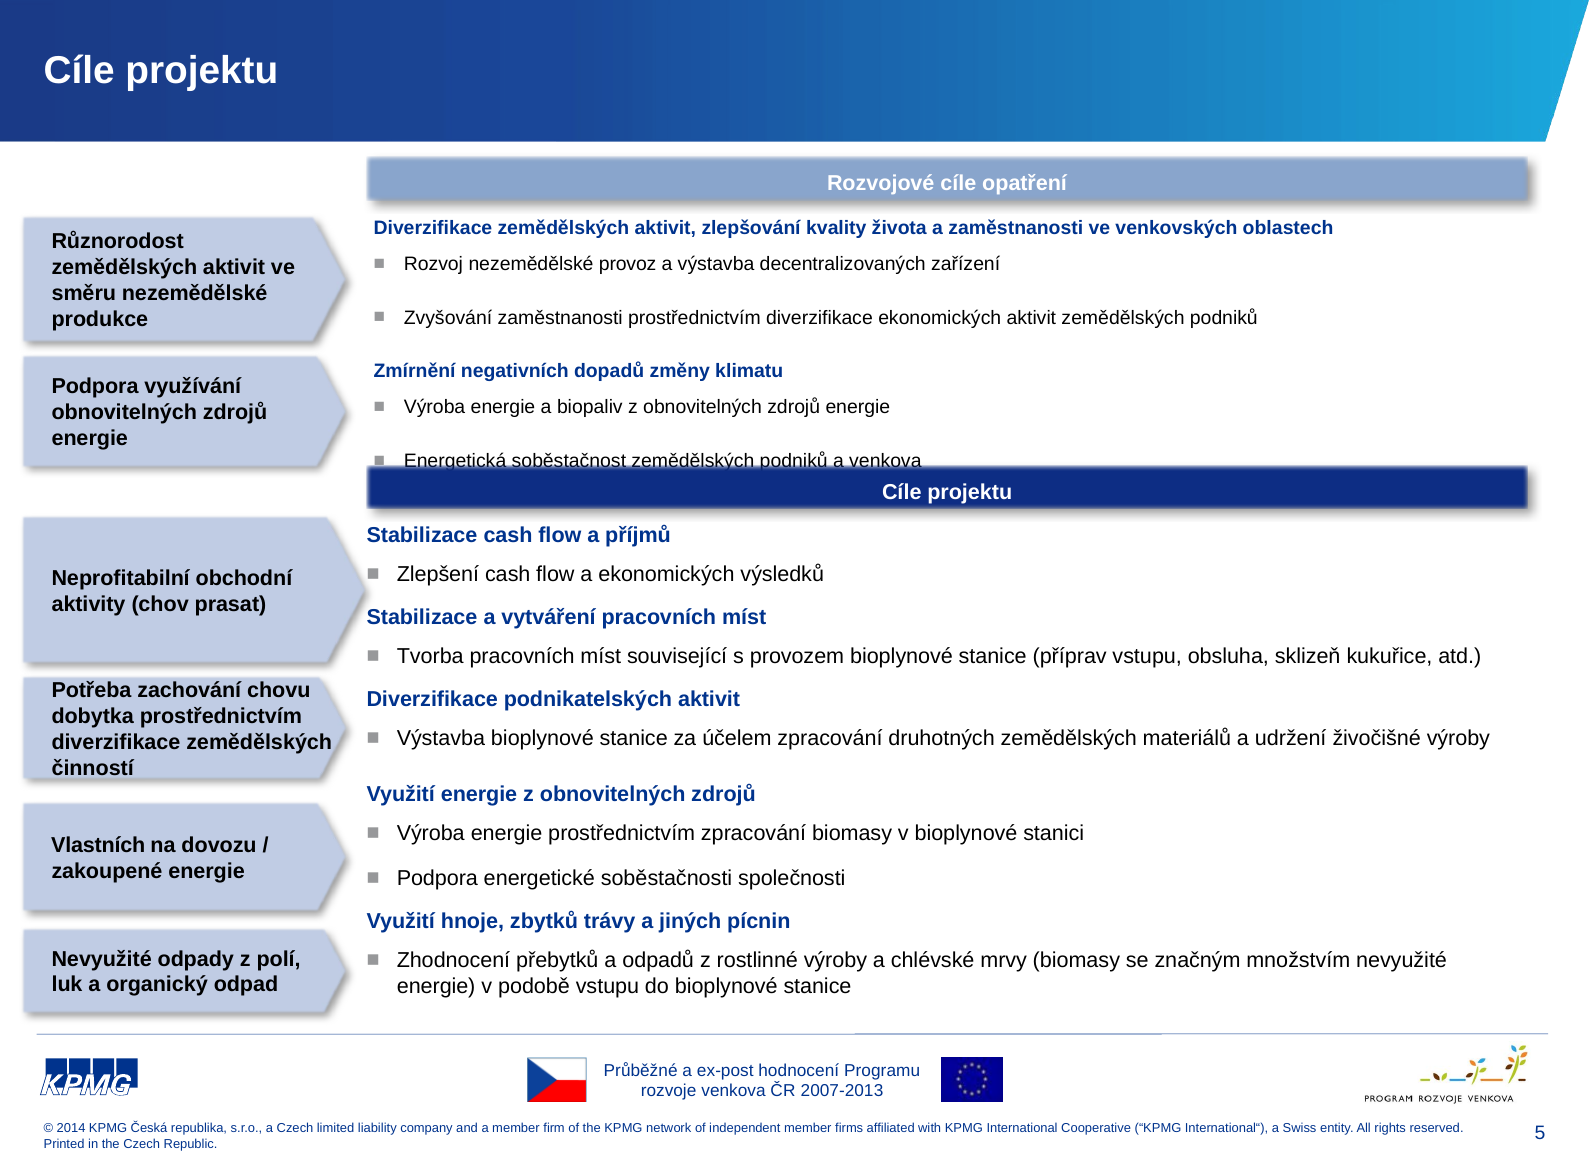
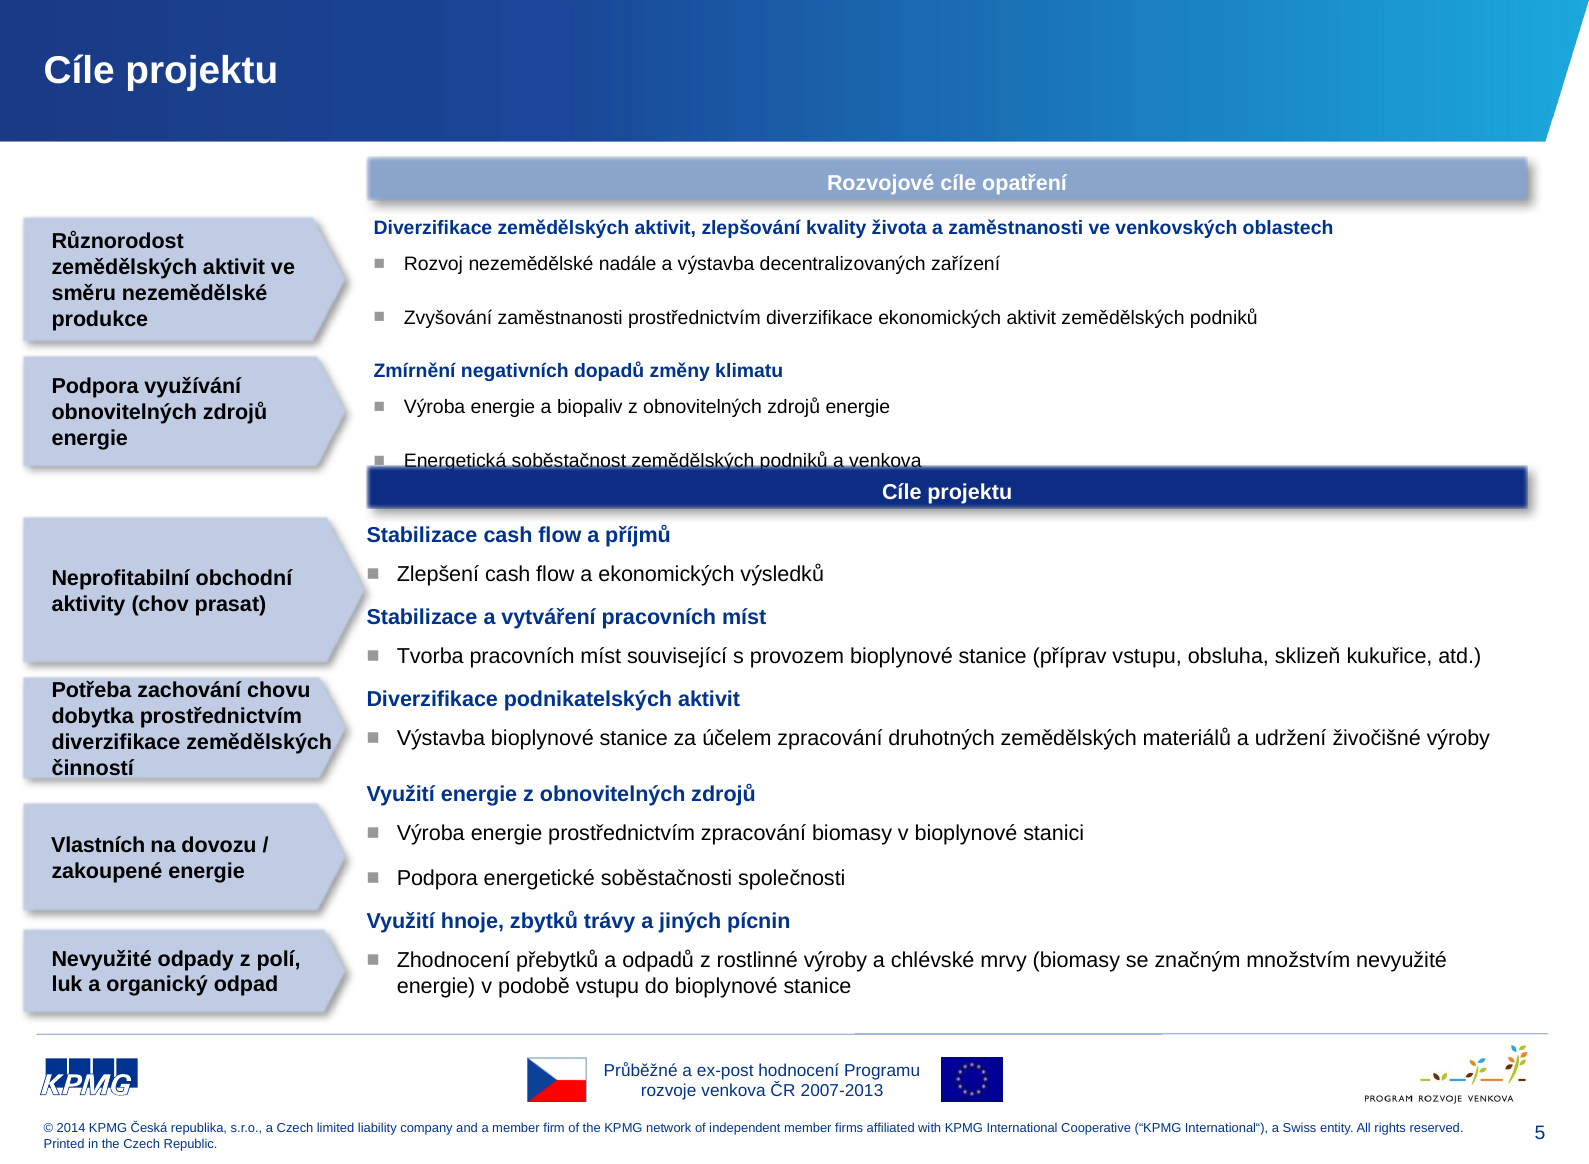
provoz: provoz -> nadále (628, 264)
